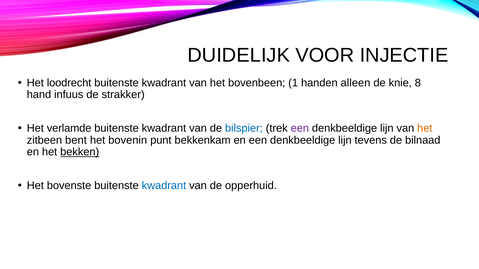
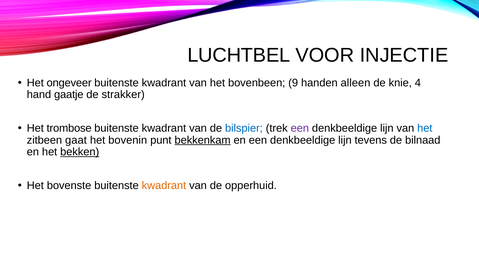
DUIDELIJK: DUIDELIJK -> LUCHTBEL (239, 55)
loodrecht: loodrecht -> ongeveer (69, 83)
1: 1 -> 9 (293, 83)
8: 8 -> 4 (418, 83)
infuus: infuus -> gaatje (69, 95)
verlamde: verlamde -> trombose (69, 128)
het colour: orange -> blue (425, 128)
bent: bent -> gaat (76, 140)
bekkenkam underline: none -> present (203, 140)
kwadrant colour: blue -> orange (164, 186)
